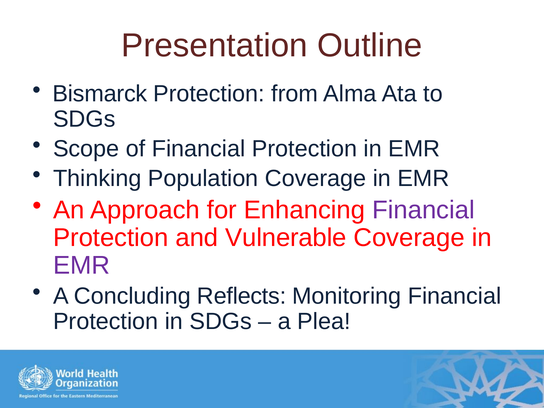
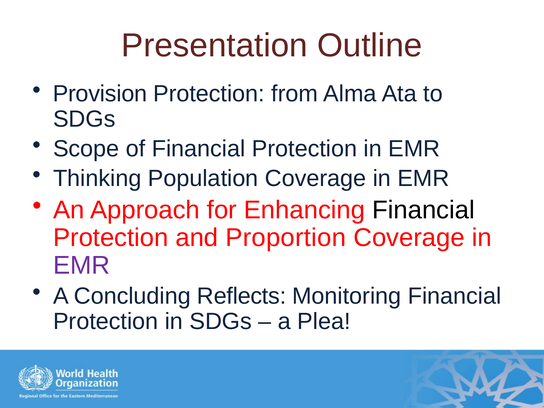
Bismarck: Bismarck -> Provision (100, 94)
Financial colour: purple -> black (423, 210)
Vulnerable: Vulnerable -> Proportion (286, 238)
